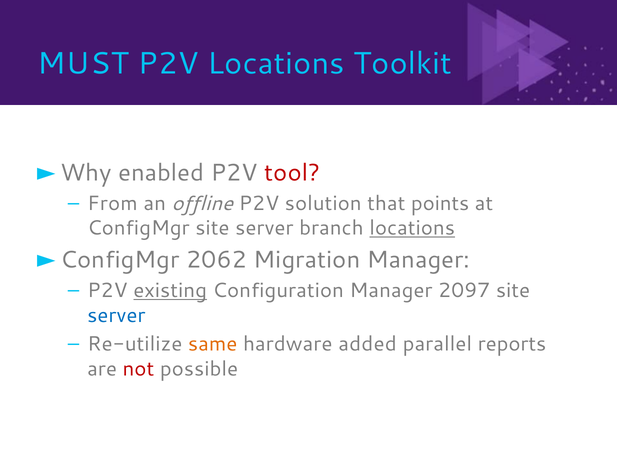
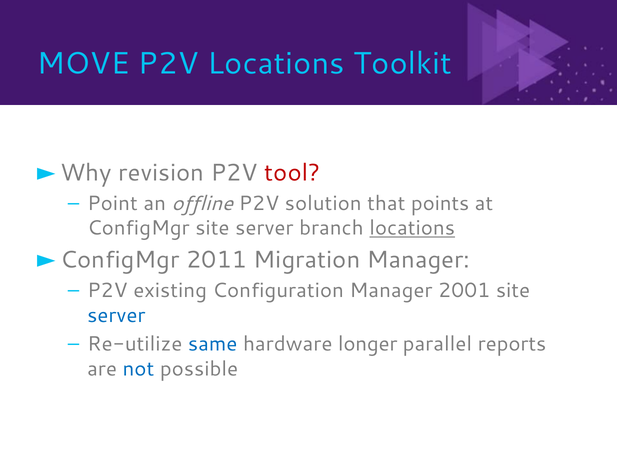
MUST: MUST -> MOVE (83, 64)
enabled: enabled -> revision (161, 173)
From: From -> Point (112, 203)
2062: 2062 -> 2011 (217, 260)
existing underline: present -> none (170, 290)
2097: 2097 -> 2001 (464, 290)
same colour: orange -> blue (213, 344)
added: added -> longer (368, 344)
not colour: red -> blue (138, 369)
